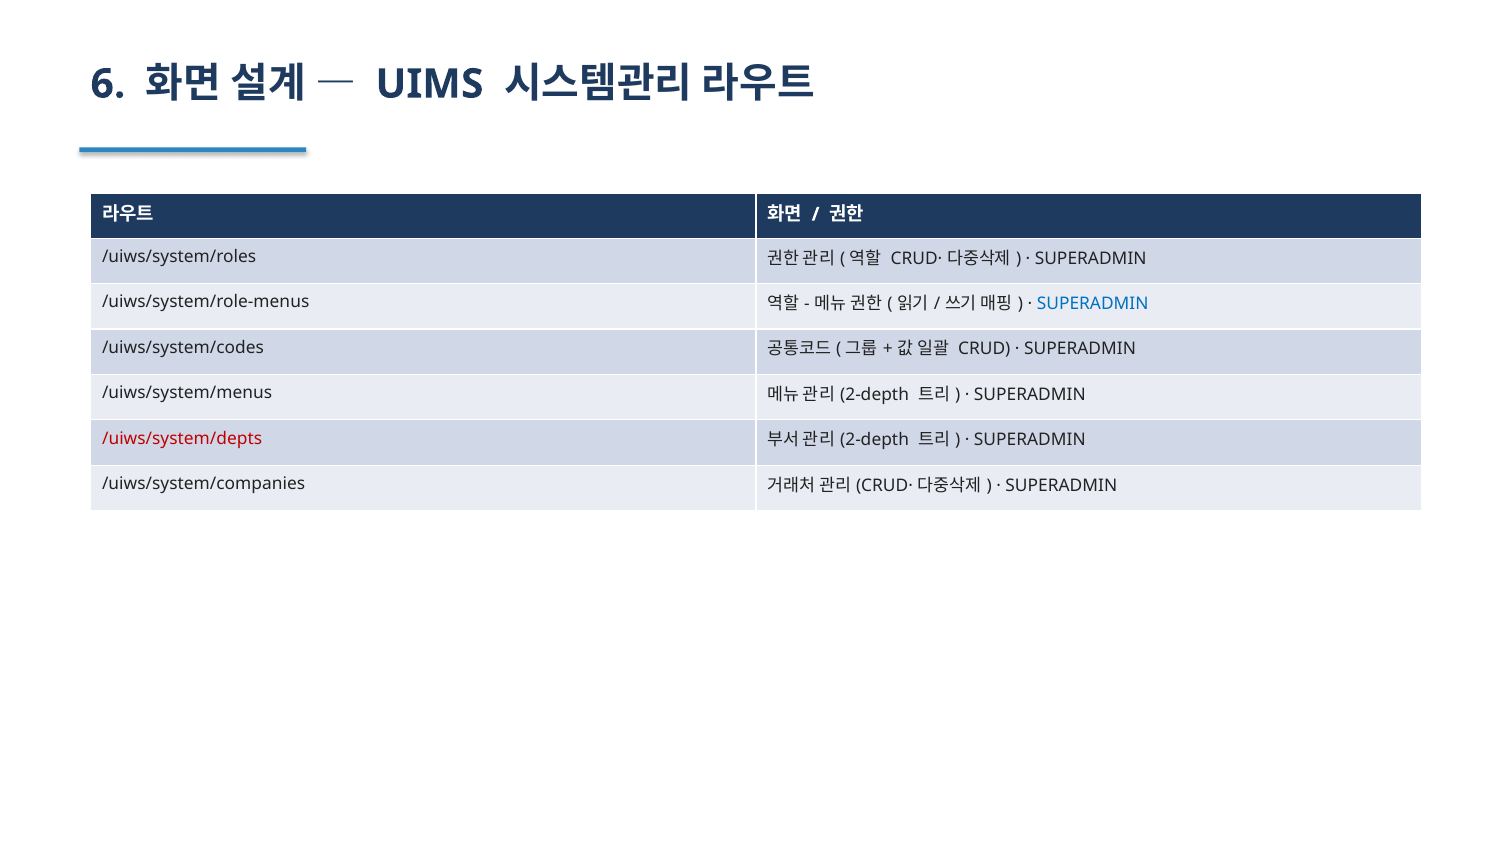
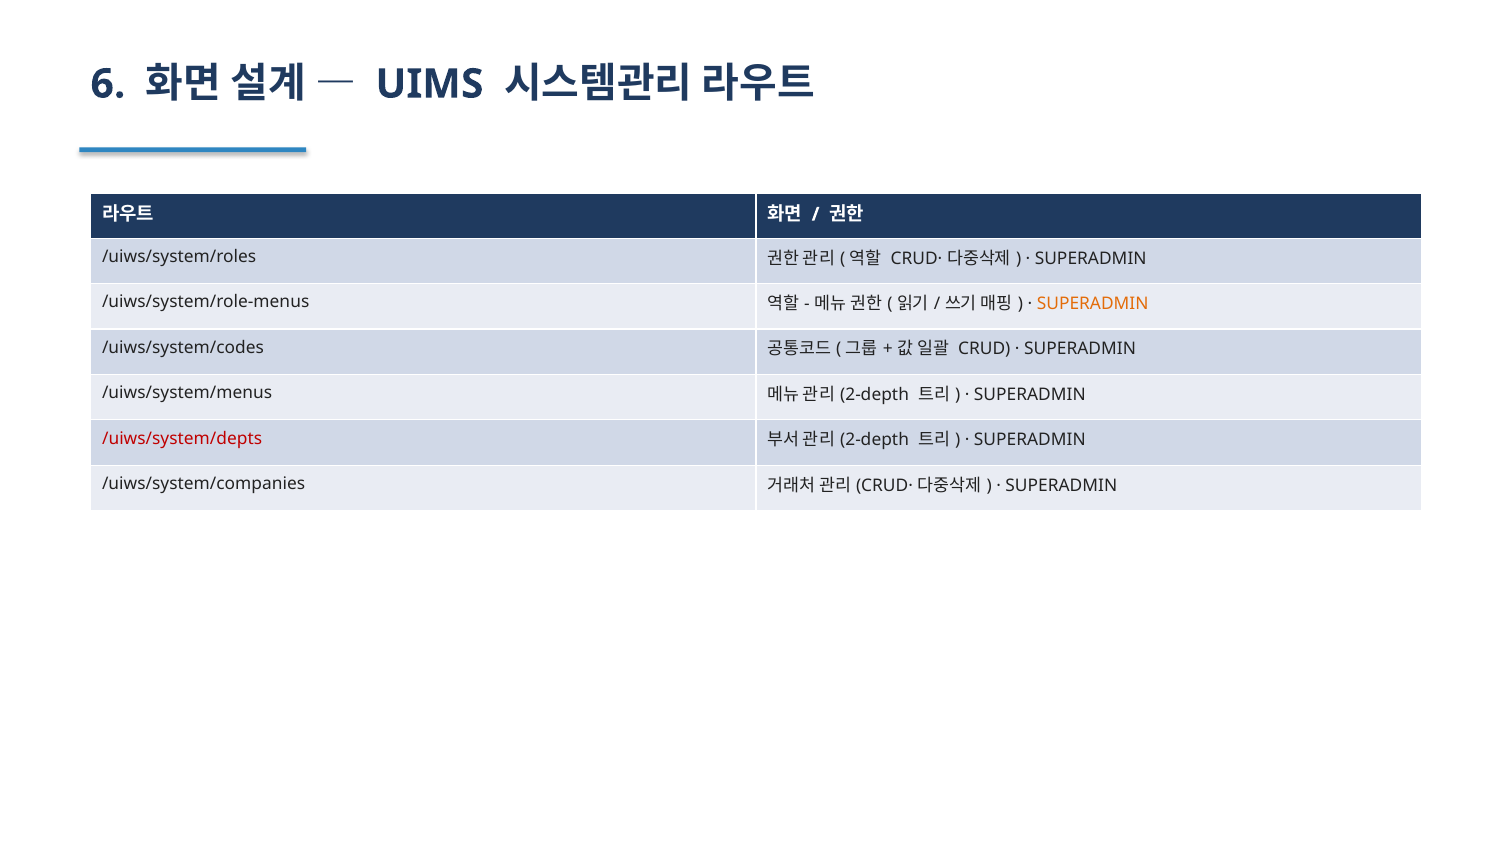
SUPERADMIN colour: blue -> orange (1093, 304)
